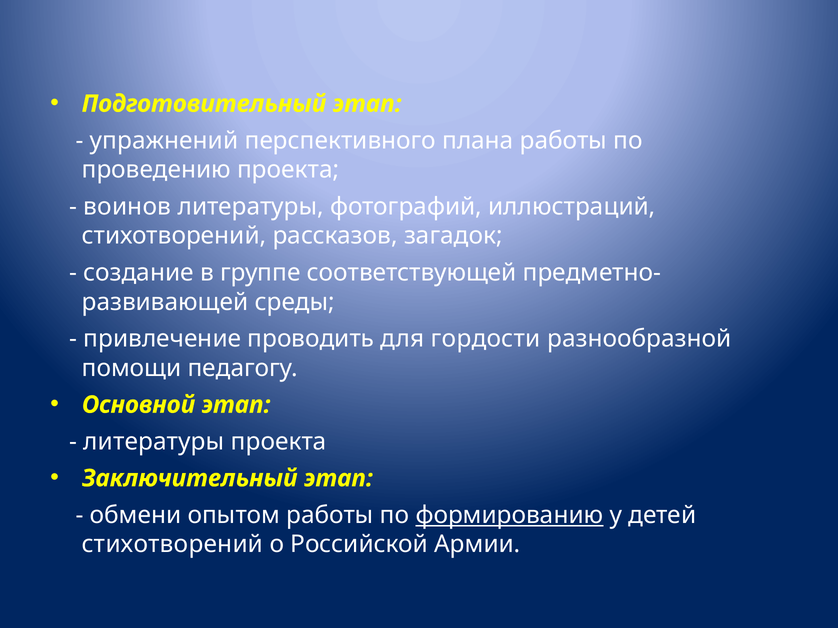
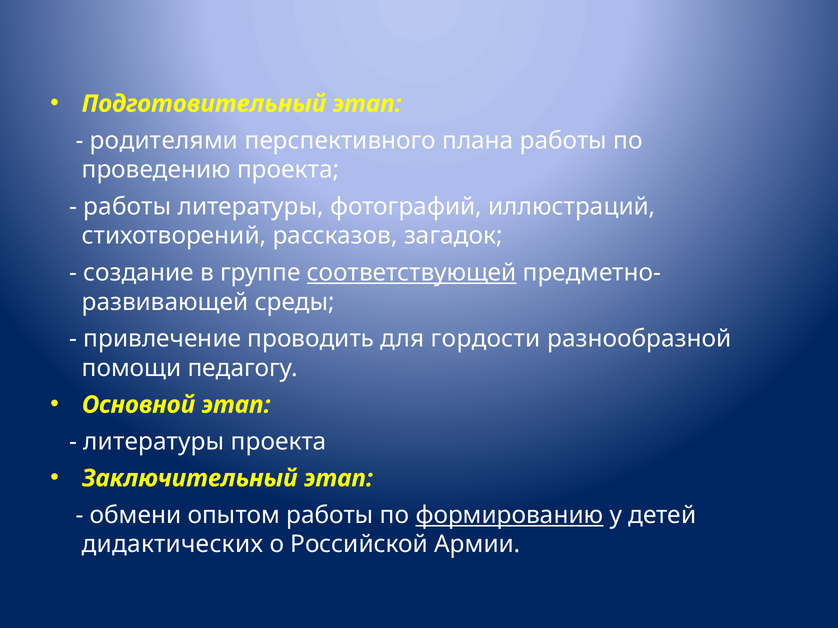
упражнений: упражнений -> родителями (164, 141)
воинов: воинов -> работы (127, 207)
соответствующей underline: none -> present (412, 273)
стихотворений: стихотворений -> дидактических (172, 545)
